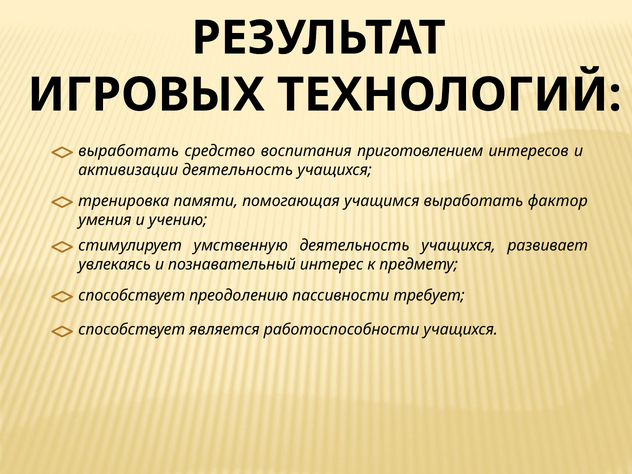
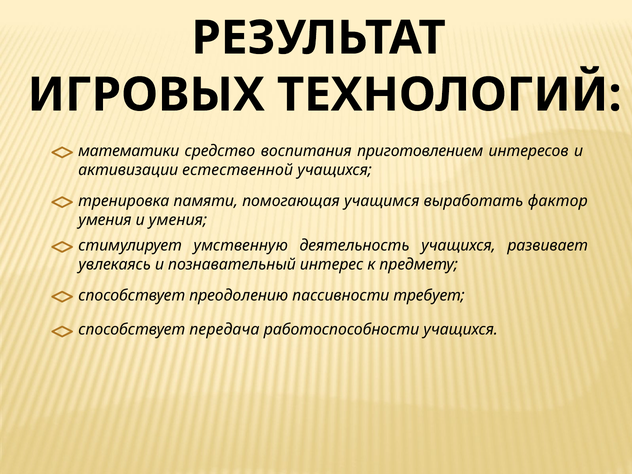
выработать: выработать -> математики (129, 151)
активизации деятельность: деятельность -> естественной (238, 170)
и учению: учению -> умения (178, 220)
является: является -> передача (224, 330)
